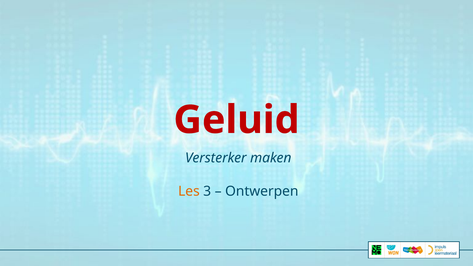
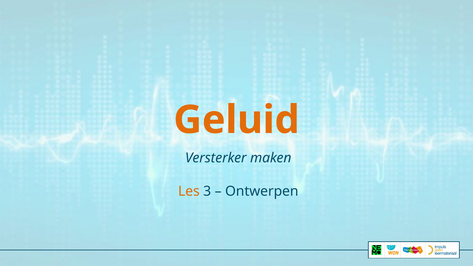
Geluid colour: red -> orange (236, 120)
